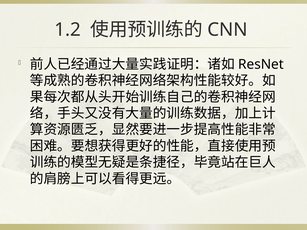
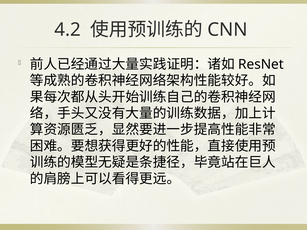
1.2: 1.2 -> 4.2 (68, 30)
